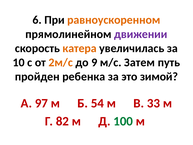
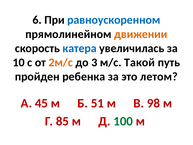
равноускоренном colour: orange -> blue (114, 20)
движении colour: purple -> orange (141, 34)
катера colour: orange -> blue (80, 48)
9: 9 -> 3 (94, 62)
Затем: Затем -> Такой (140, 62)
зимой: зимой -> летом (159, 76)
97: 97 -> 45 (41, 103)
54: 54 -> 51 (97, 103)
33: 33 -> 98 (153, 103)
82: 82 -> 85 (62, 121)
